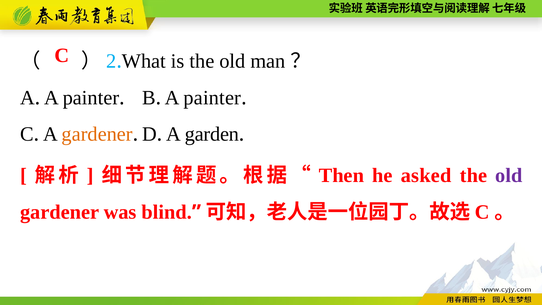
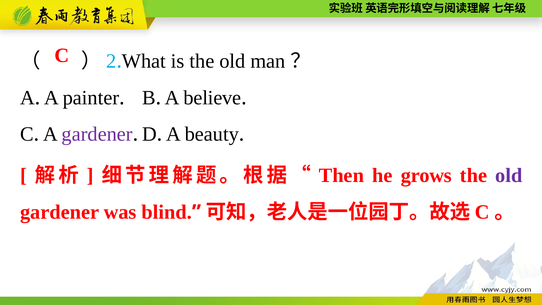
painter: painter -> believe (212, 98)
gardener colour: orange -> purple (97, 134)
garden: garden -> beauty (212, 134)
asked: asked -> grows (426, 175)
